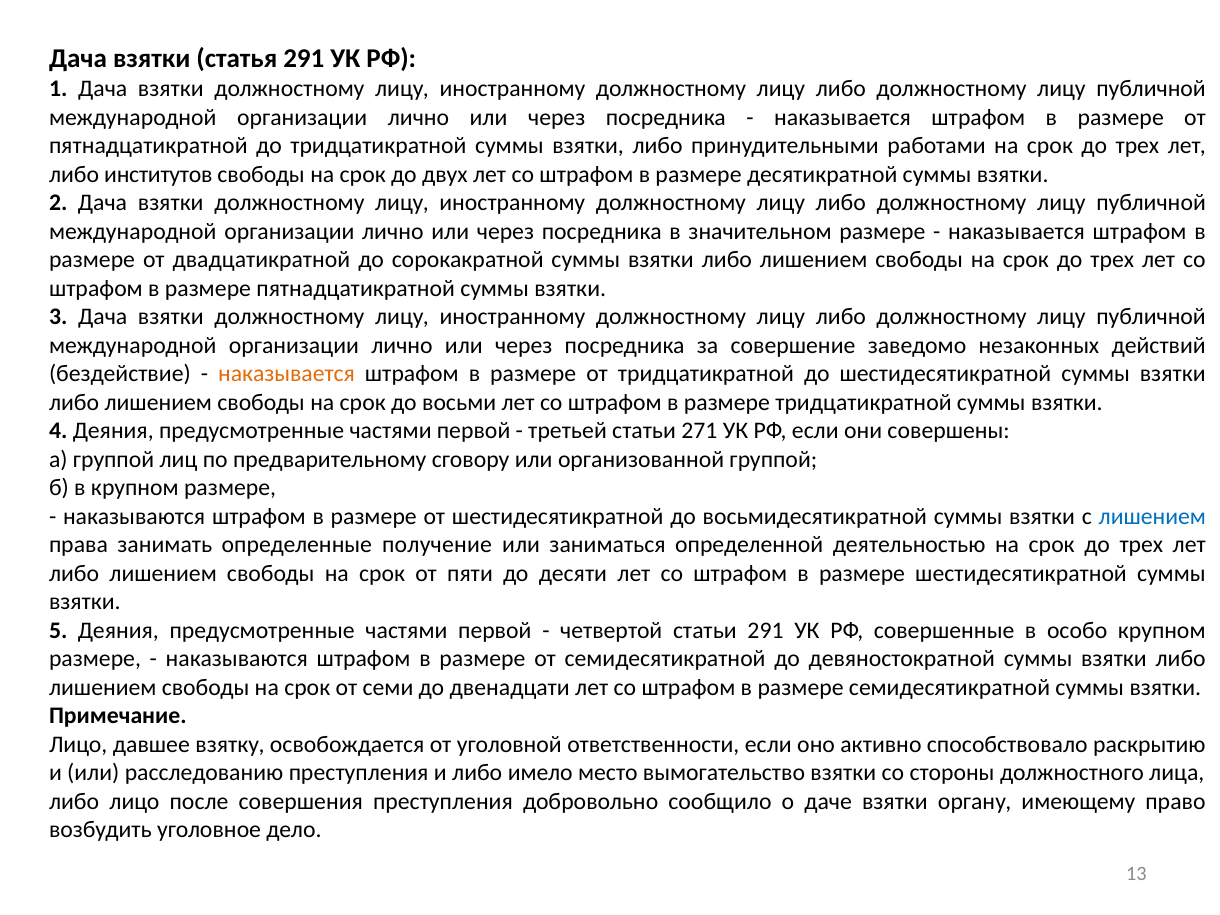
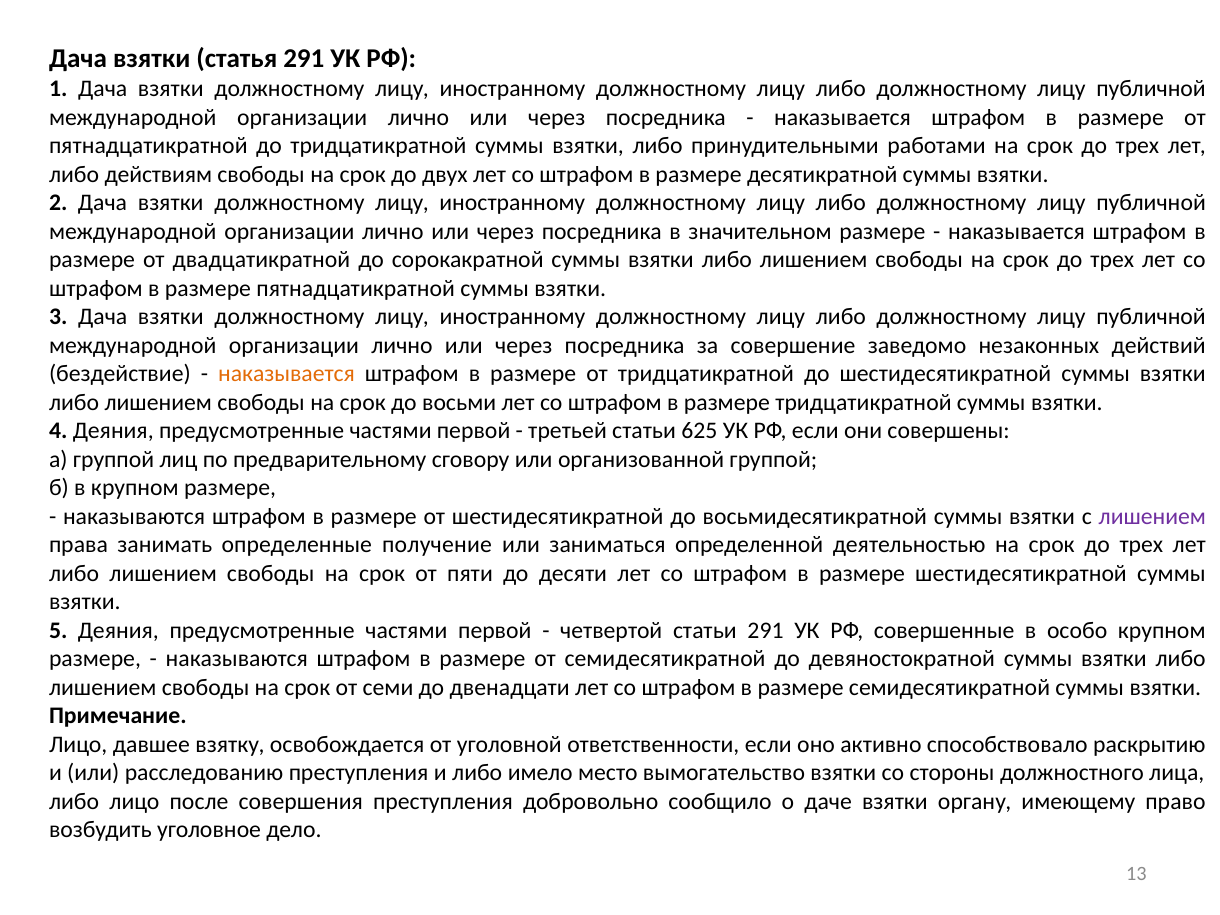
институтов: институтов -> действиям (158, 175)
271: 271 -> 625 (699, 431)
лишением colour: blue -> purple (1152, 516)
